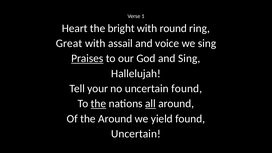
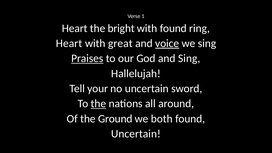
with round: round -> found (173, 28)
Great: Great -> Heart (69, 43)
assail: assail -> great (120, 43)
voice underline: none -> present (167, 43)
uncertain found: found -> sword (187, 89)
all underline: present -> none (150, 104)
the Around: Around -> Ground (115, 119)
yield: yield -> both (162, 119)
